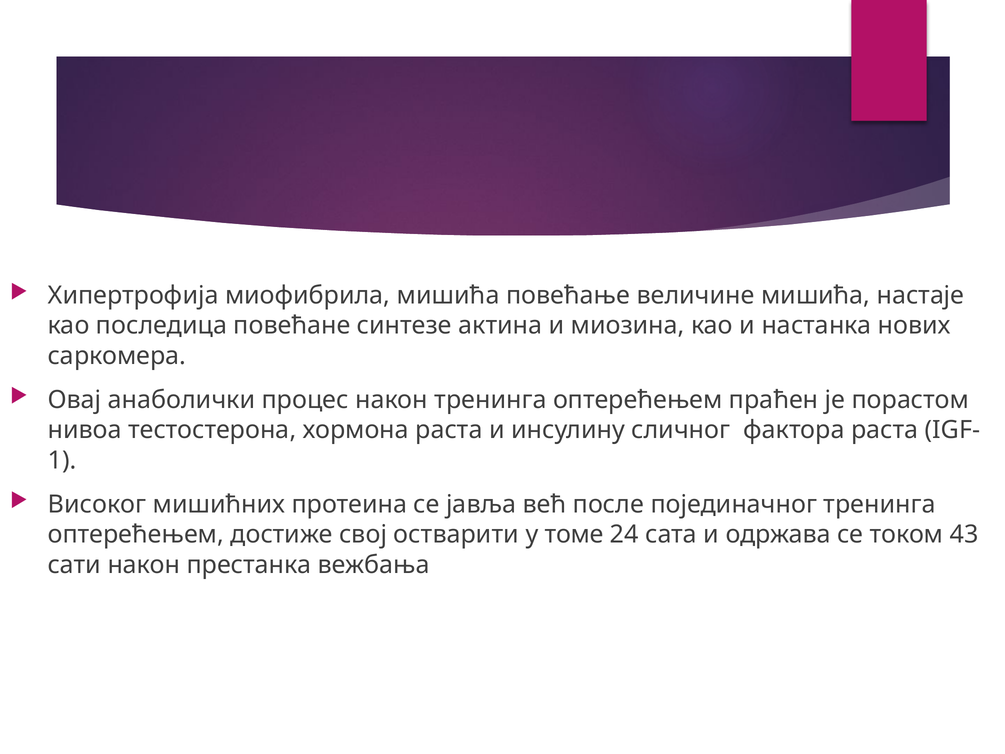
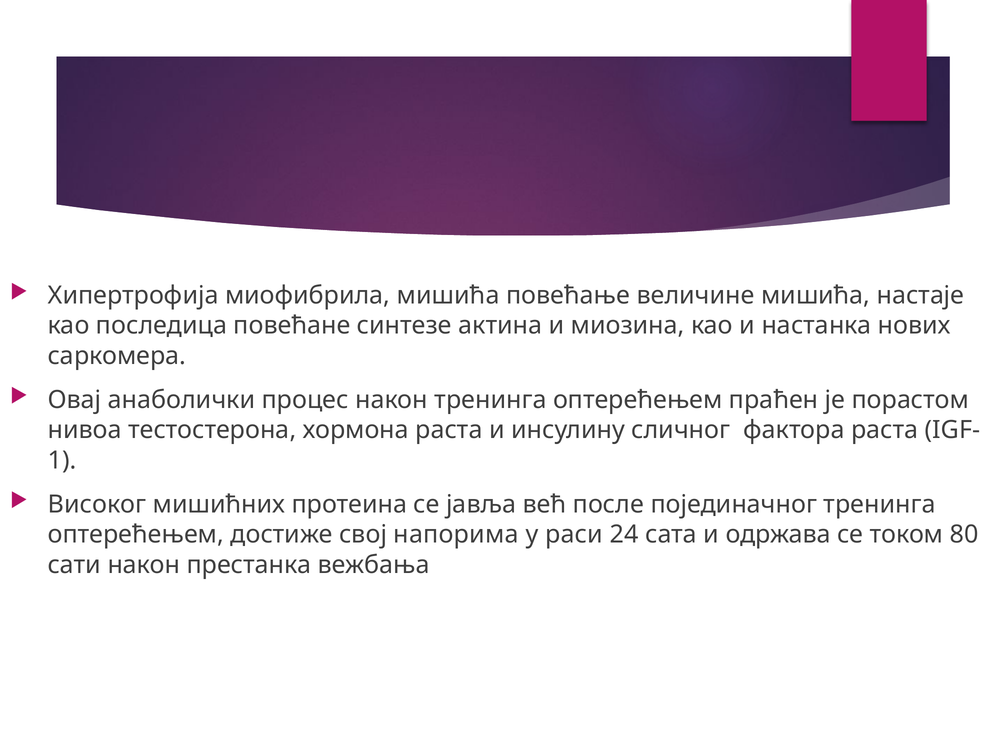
остварити: остварити -> напорима (456, 534)
томе: томе -> раси (574, 534)
43: 43 -> 80 (964, 534)
